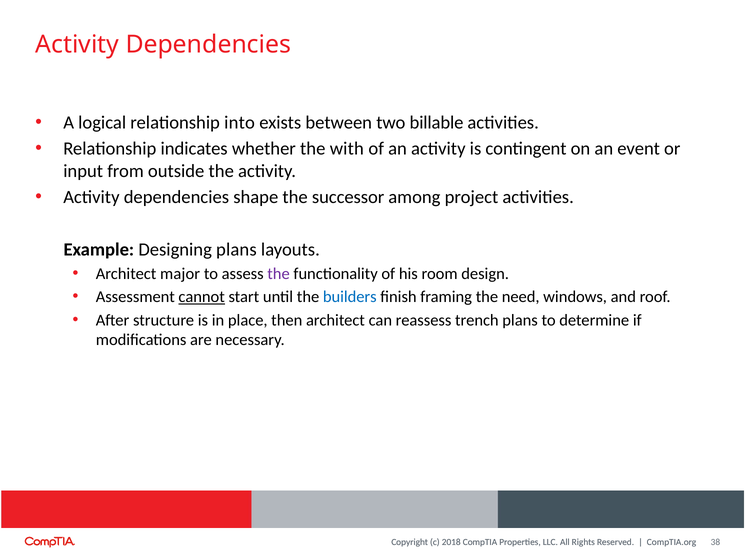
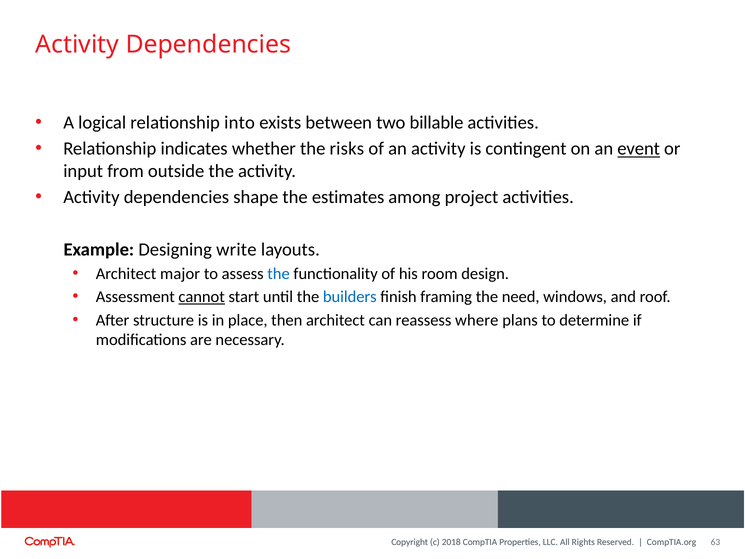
with: with -> risks (347, 149)
event underline: none -> present (639, 149)
successor: successor -> estimates (348, 197)
Designing plans: plans -> write (236, 249)
the colour: purple -> blue (279, 274)
trench: trench -> where (477, 320)
38: 38 -> 63 (715, 542)
